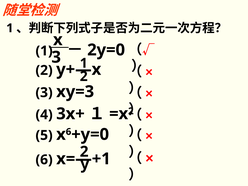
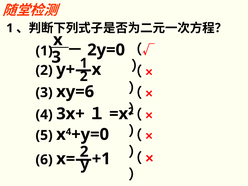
xy=3: xy=3 -> xy=6 (75, 92)
x 6: 6 -> 4 (69, 132)
